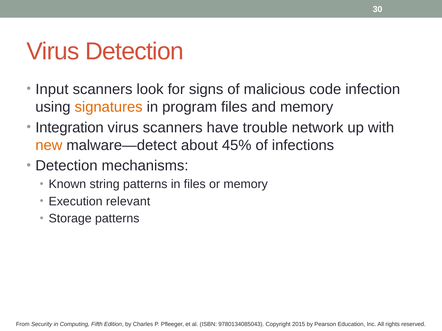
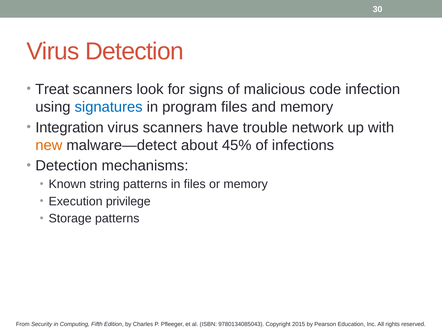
Input: Input -> Treat (52, 89)
signatures colour: orange -> blue (109, 107)
relevant: relevant -> privilege (128, 202)
